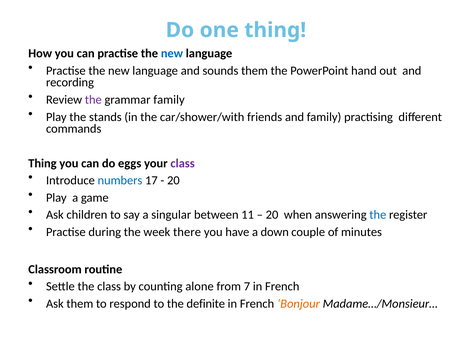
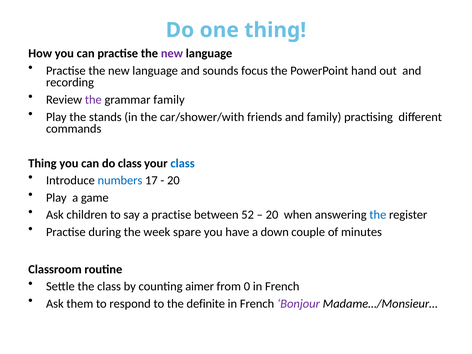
new colour: blue -> purple (172, 53)
sounds them: them -> focus (255, 71)
do eggs: eggs -> class (130, 163)
class colour: purple -> blue (183, 163)
a singular: singular -> practise (171, 215)
11: 11 -> 52 (248, 215)
there: there -> spare (187, 232)
alone: alone -> aimer (200, 287)
7: 7 -> 0 (247, 287)
Bonjour colour: orange -> purple (299, 304)
